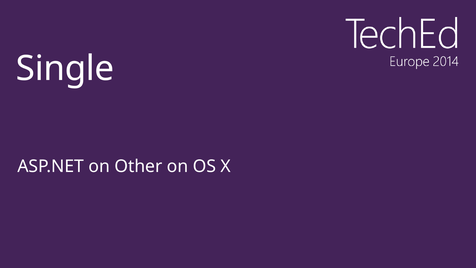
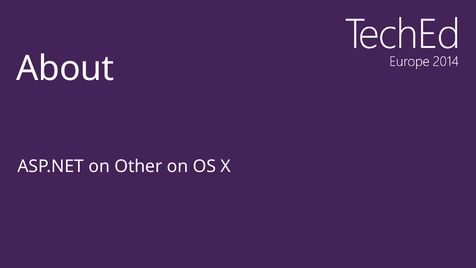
Single: Single -> About (65, 69)
